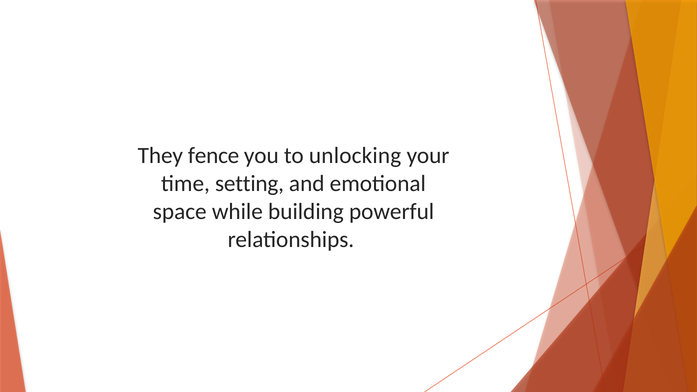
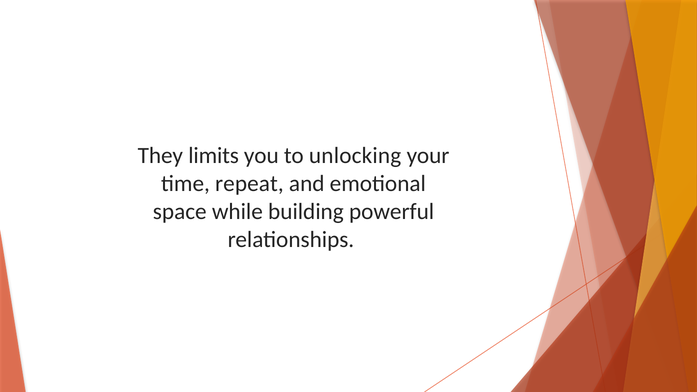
fence: fence -> limits (214, 156)
setting: setting -> repeat (249, 184)
